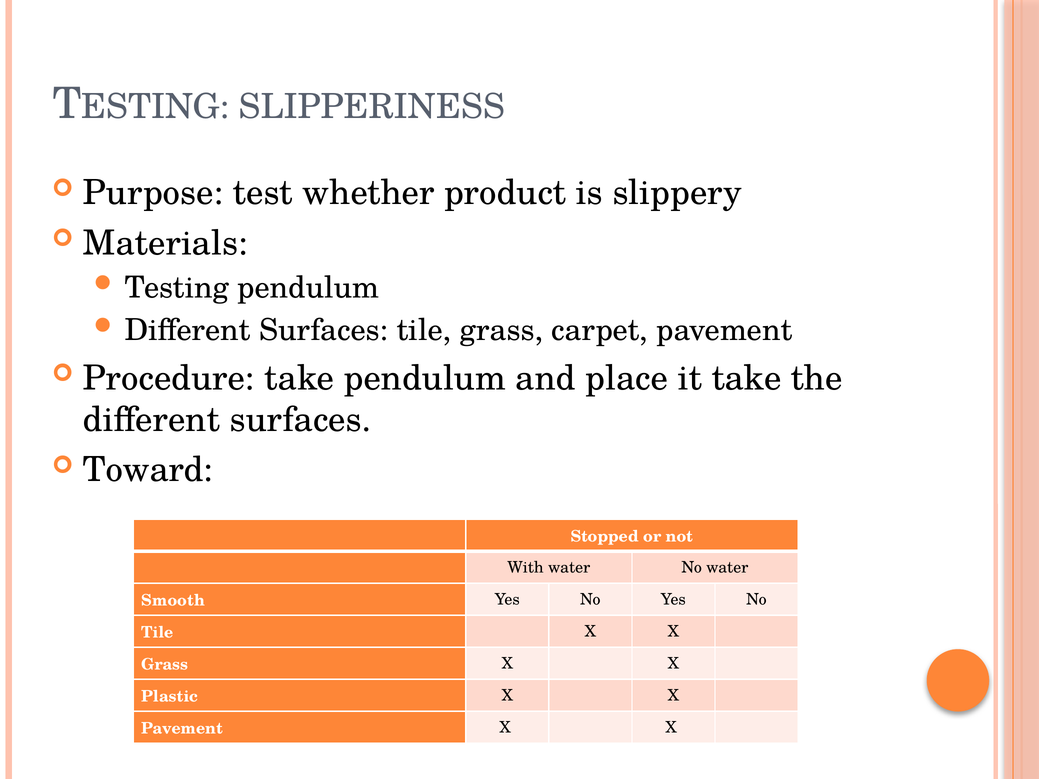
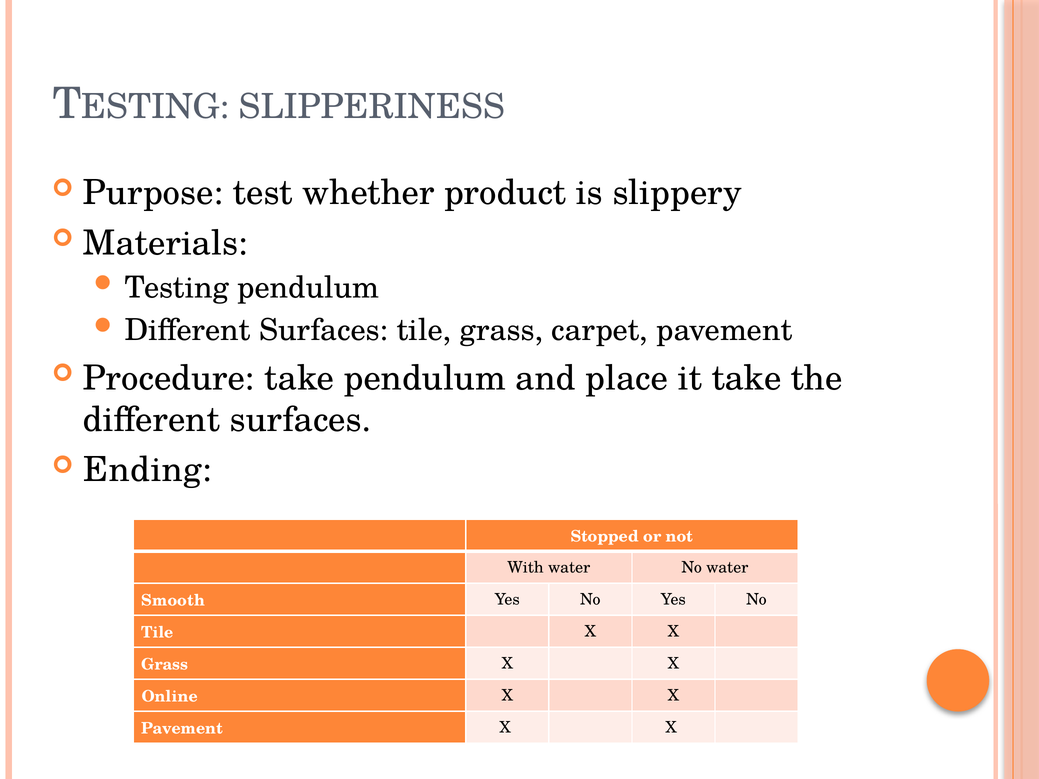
Toward: Toward -> Ending (148, 470)
Plastic: Plastic -> Online (170, 697)
